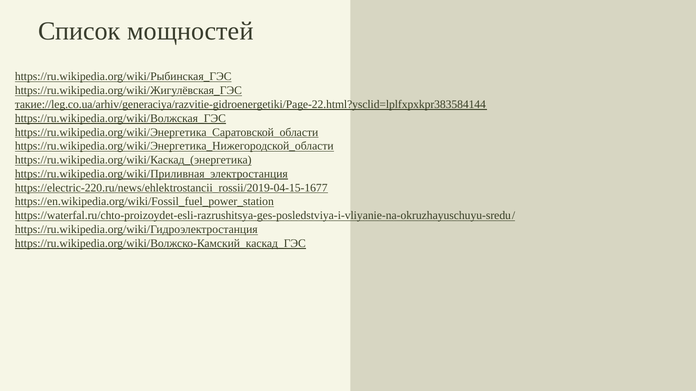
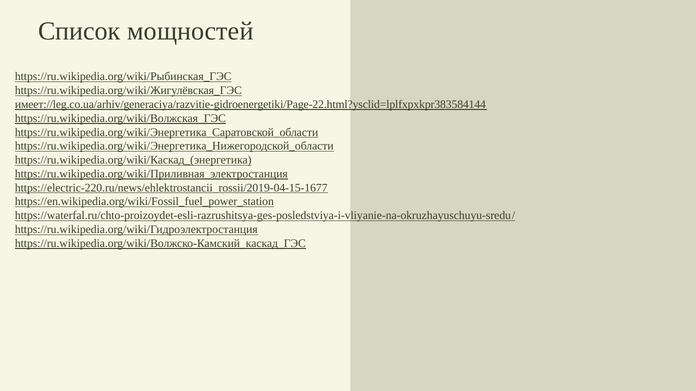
такие://leg.co.ua/arhiv/generaciya/razvitie-gidroenergetiki/Page-22.html?ysclid=lplfxpxkpr383584144: такие://leg.co.ua/arhiv/generaciya/razvitie-gidroenergetiki/Page-22.html?ysclid=lplfxpxkpr383584144 -> имеет://leg.co.ua/arhiv/generaciya/razvitie-gidroenergetiki/Page-22.html?ysclid=lplfxpxkpr383584144 (250, 105)
